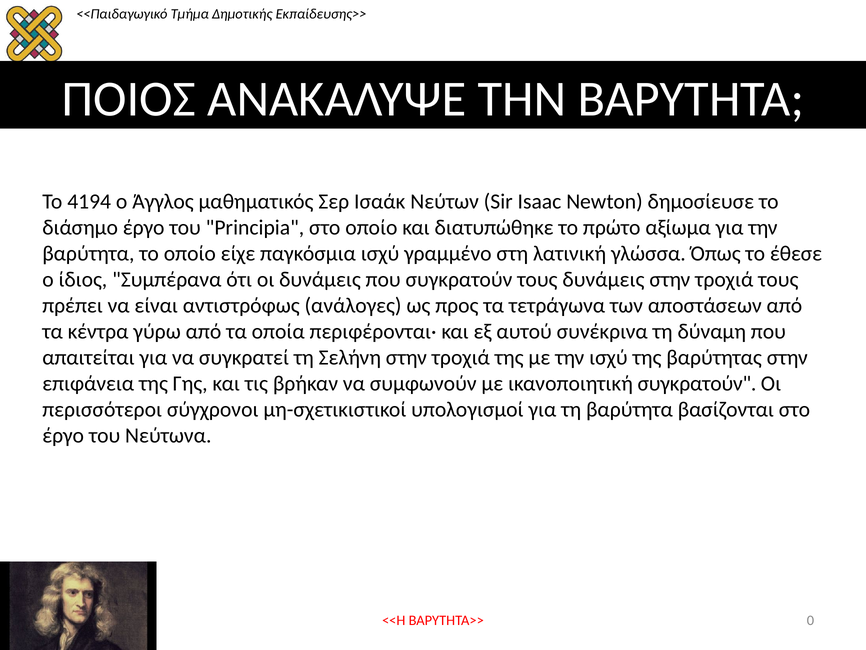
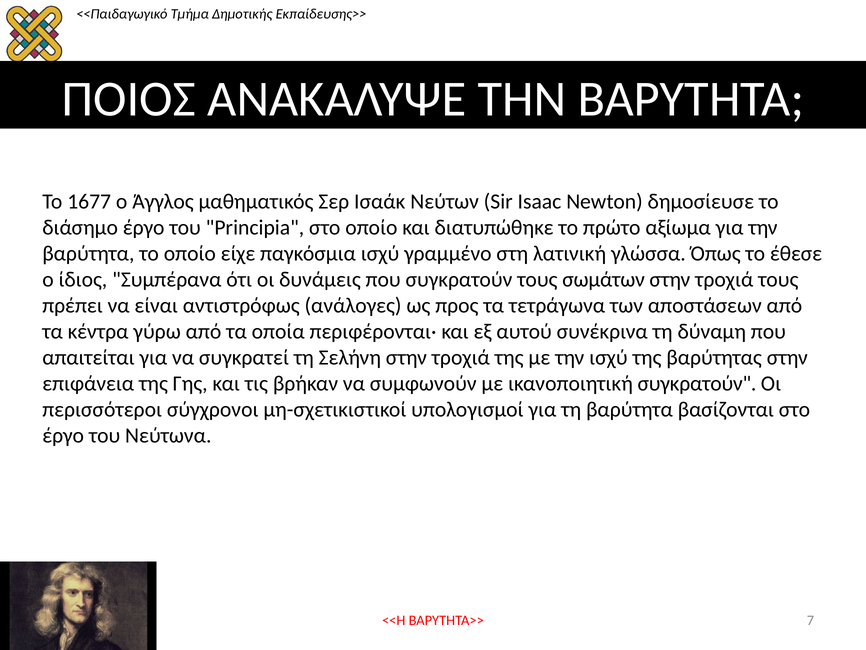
4194: 4194 -> 1677 (89, 201)
τους δυνάμεις: δυνάμεις -> σωμάτων (604, 279)
0: 0 -> 7 (810, 620)
